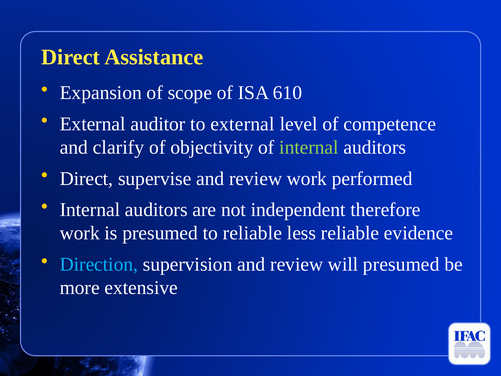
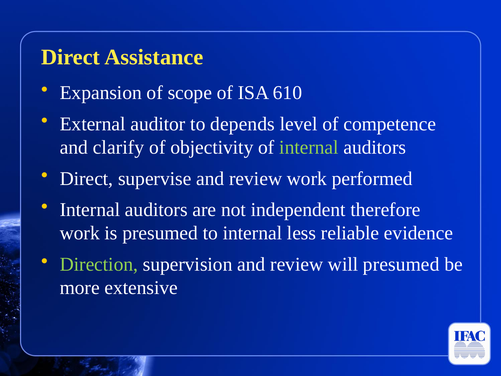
to external: external -> depends (243, 124)
to reliable: reliable -> internal (252, 233)
Direction colour: light blue -> light green (99, 264)
